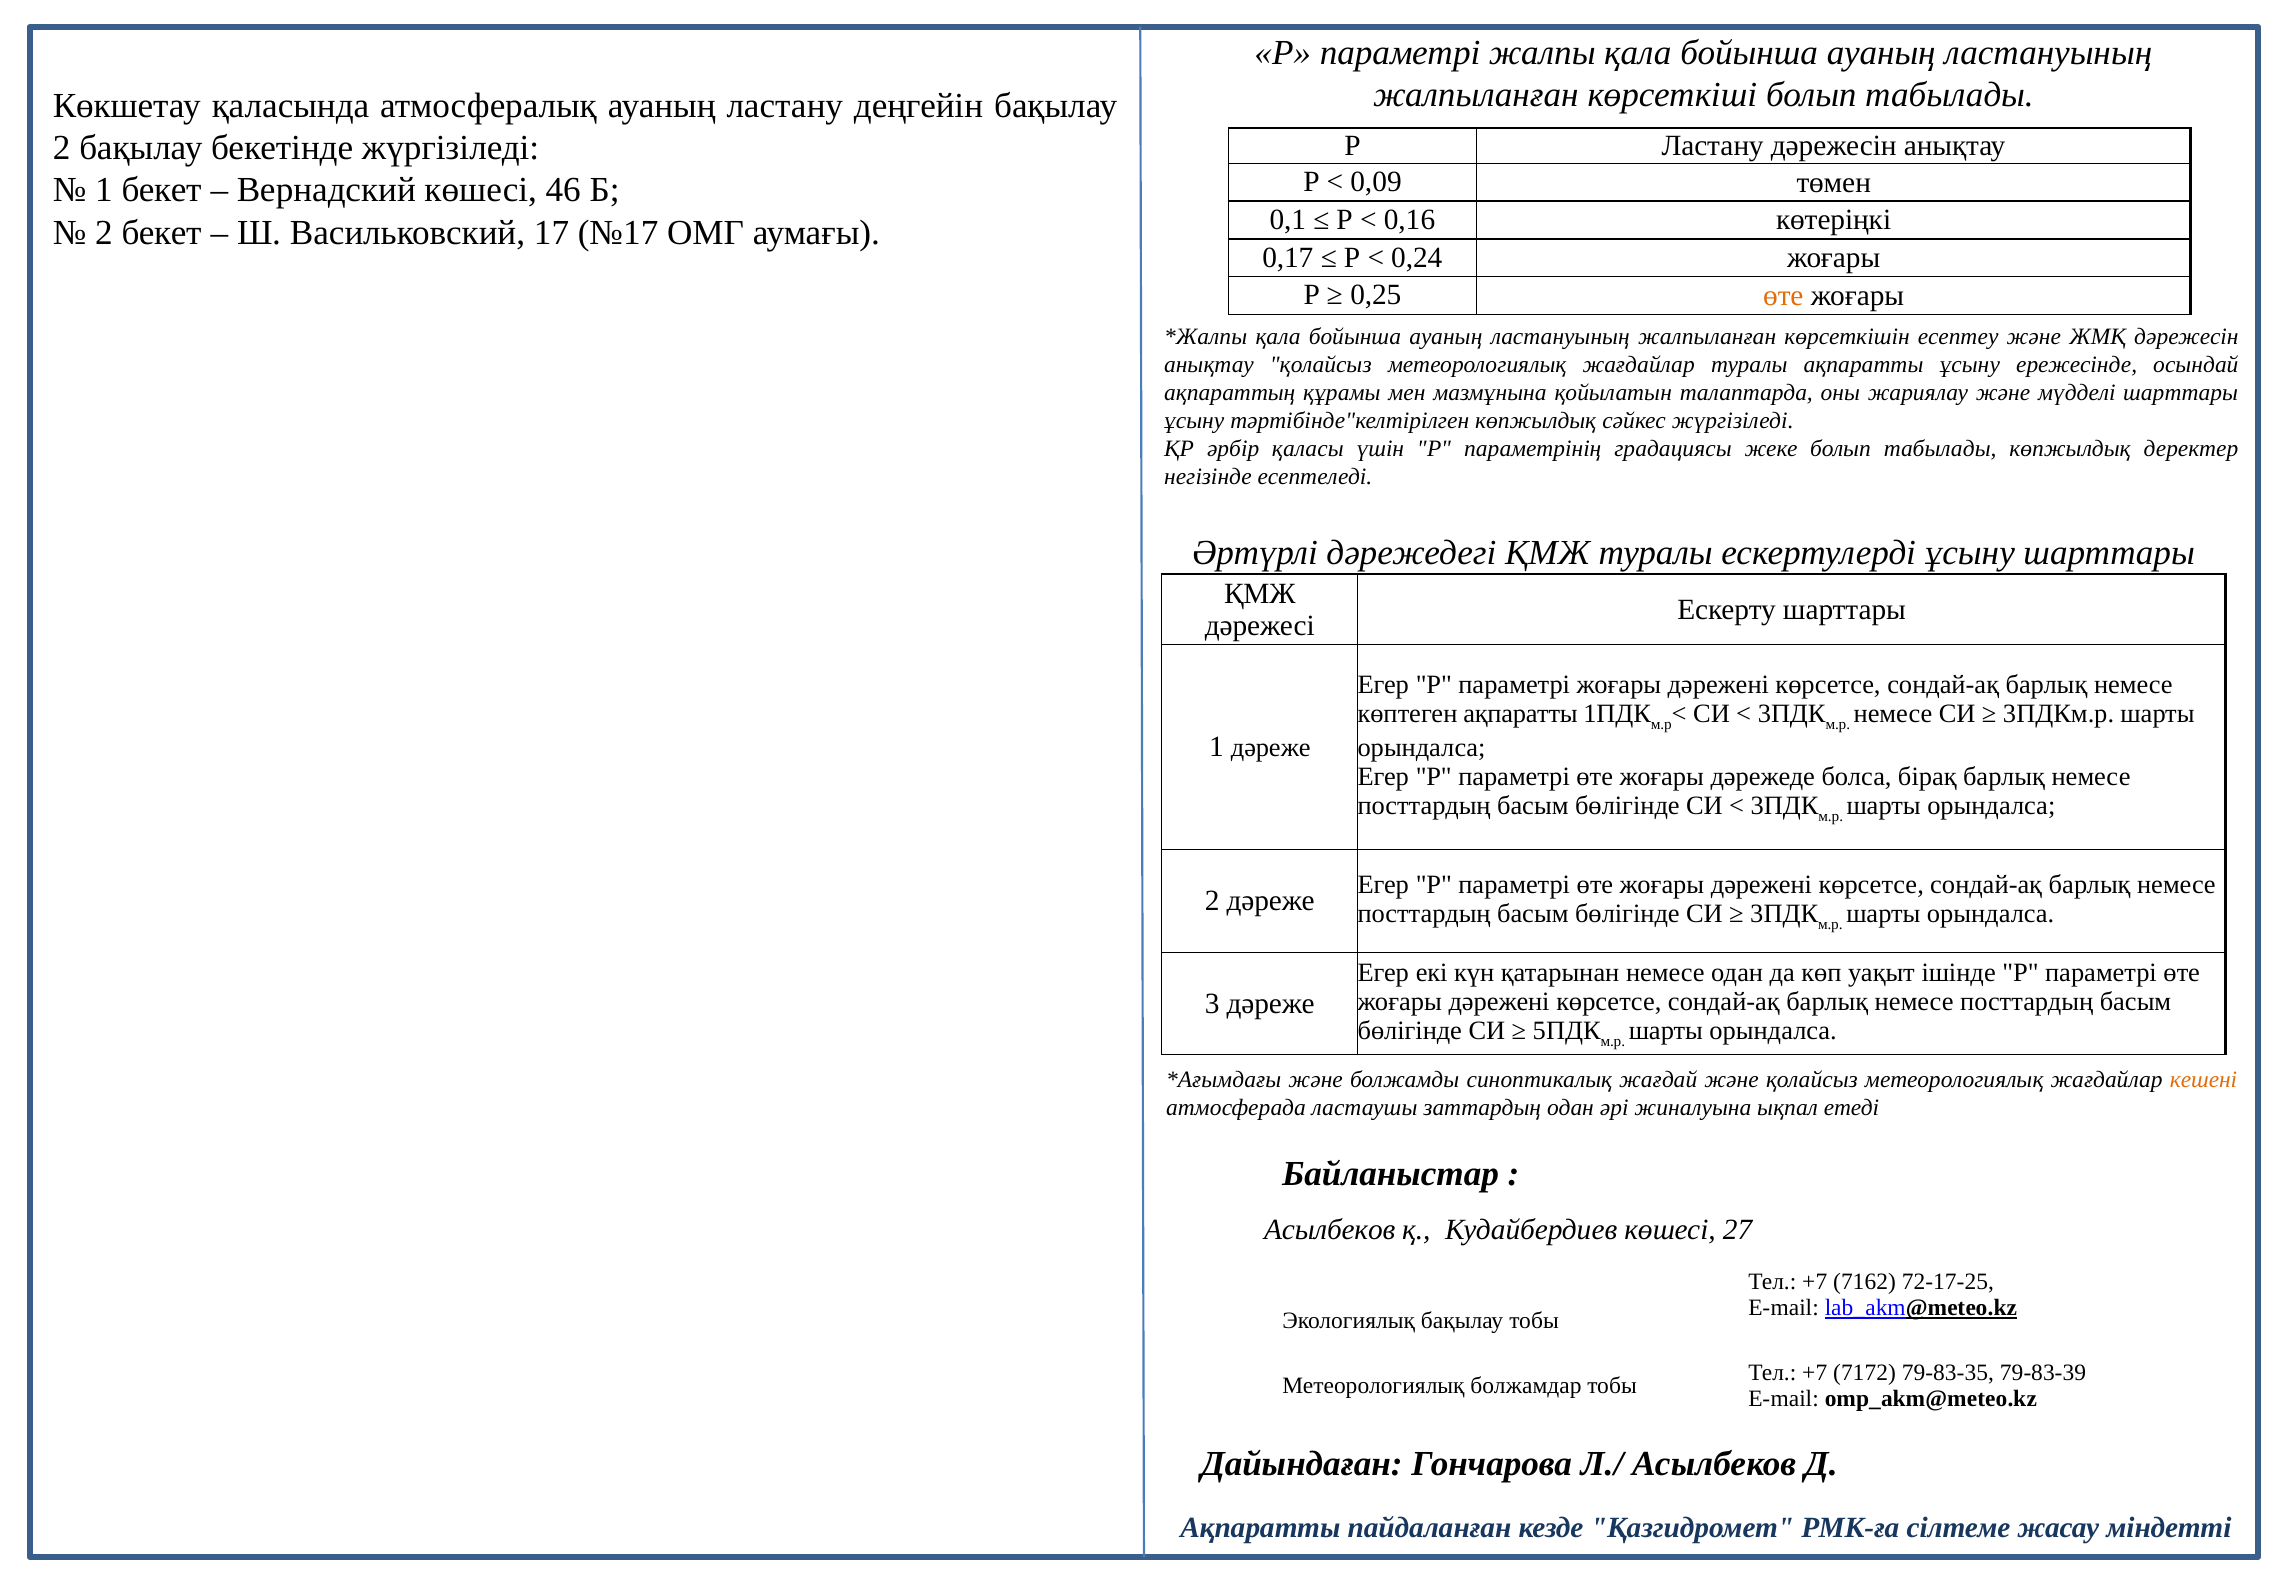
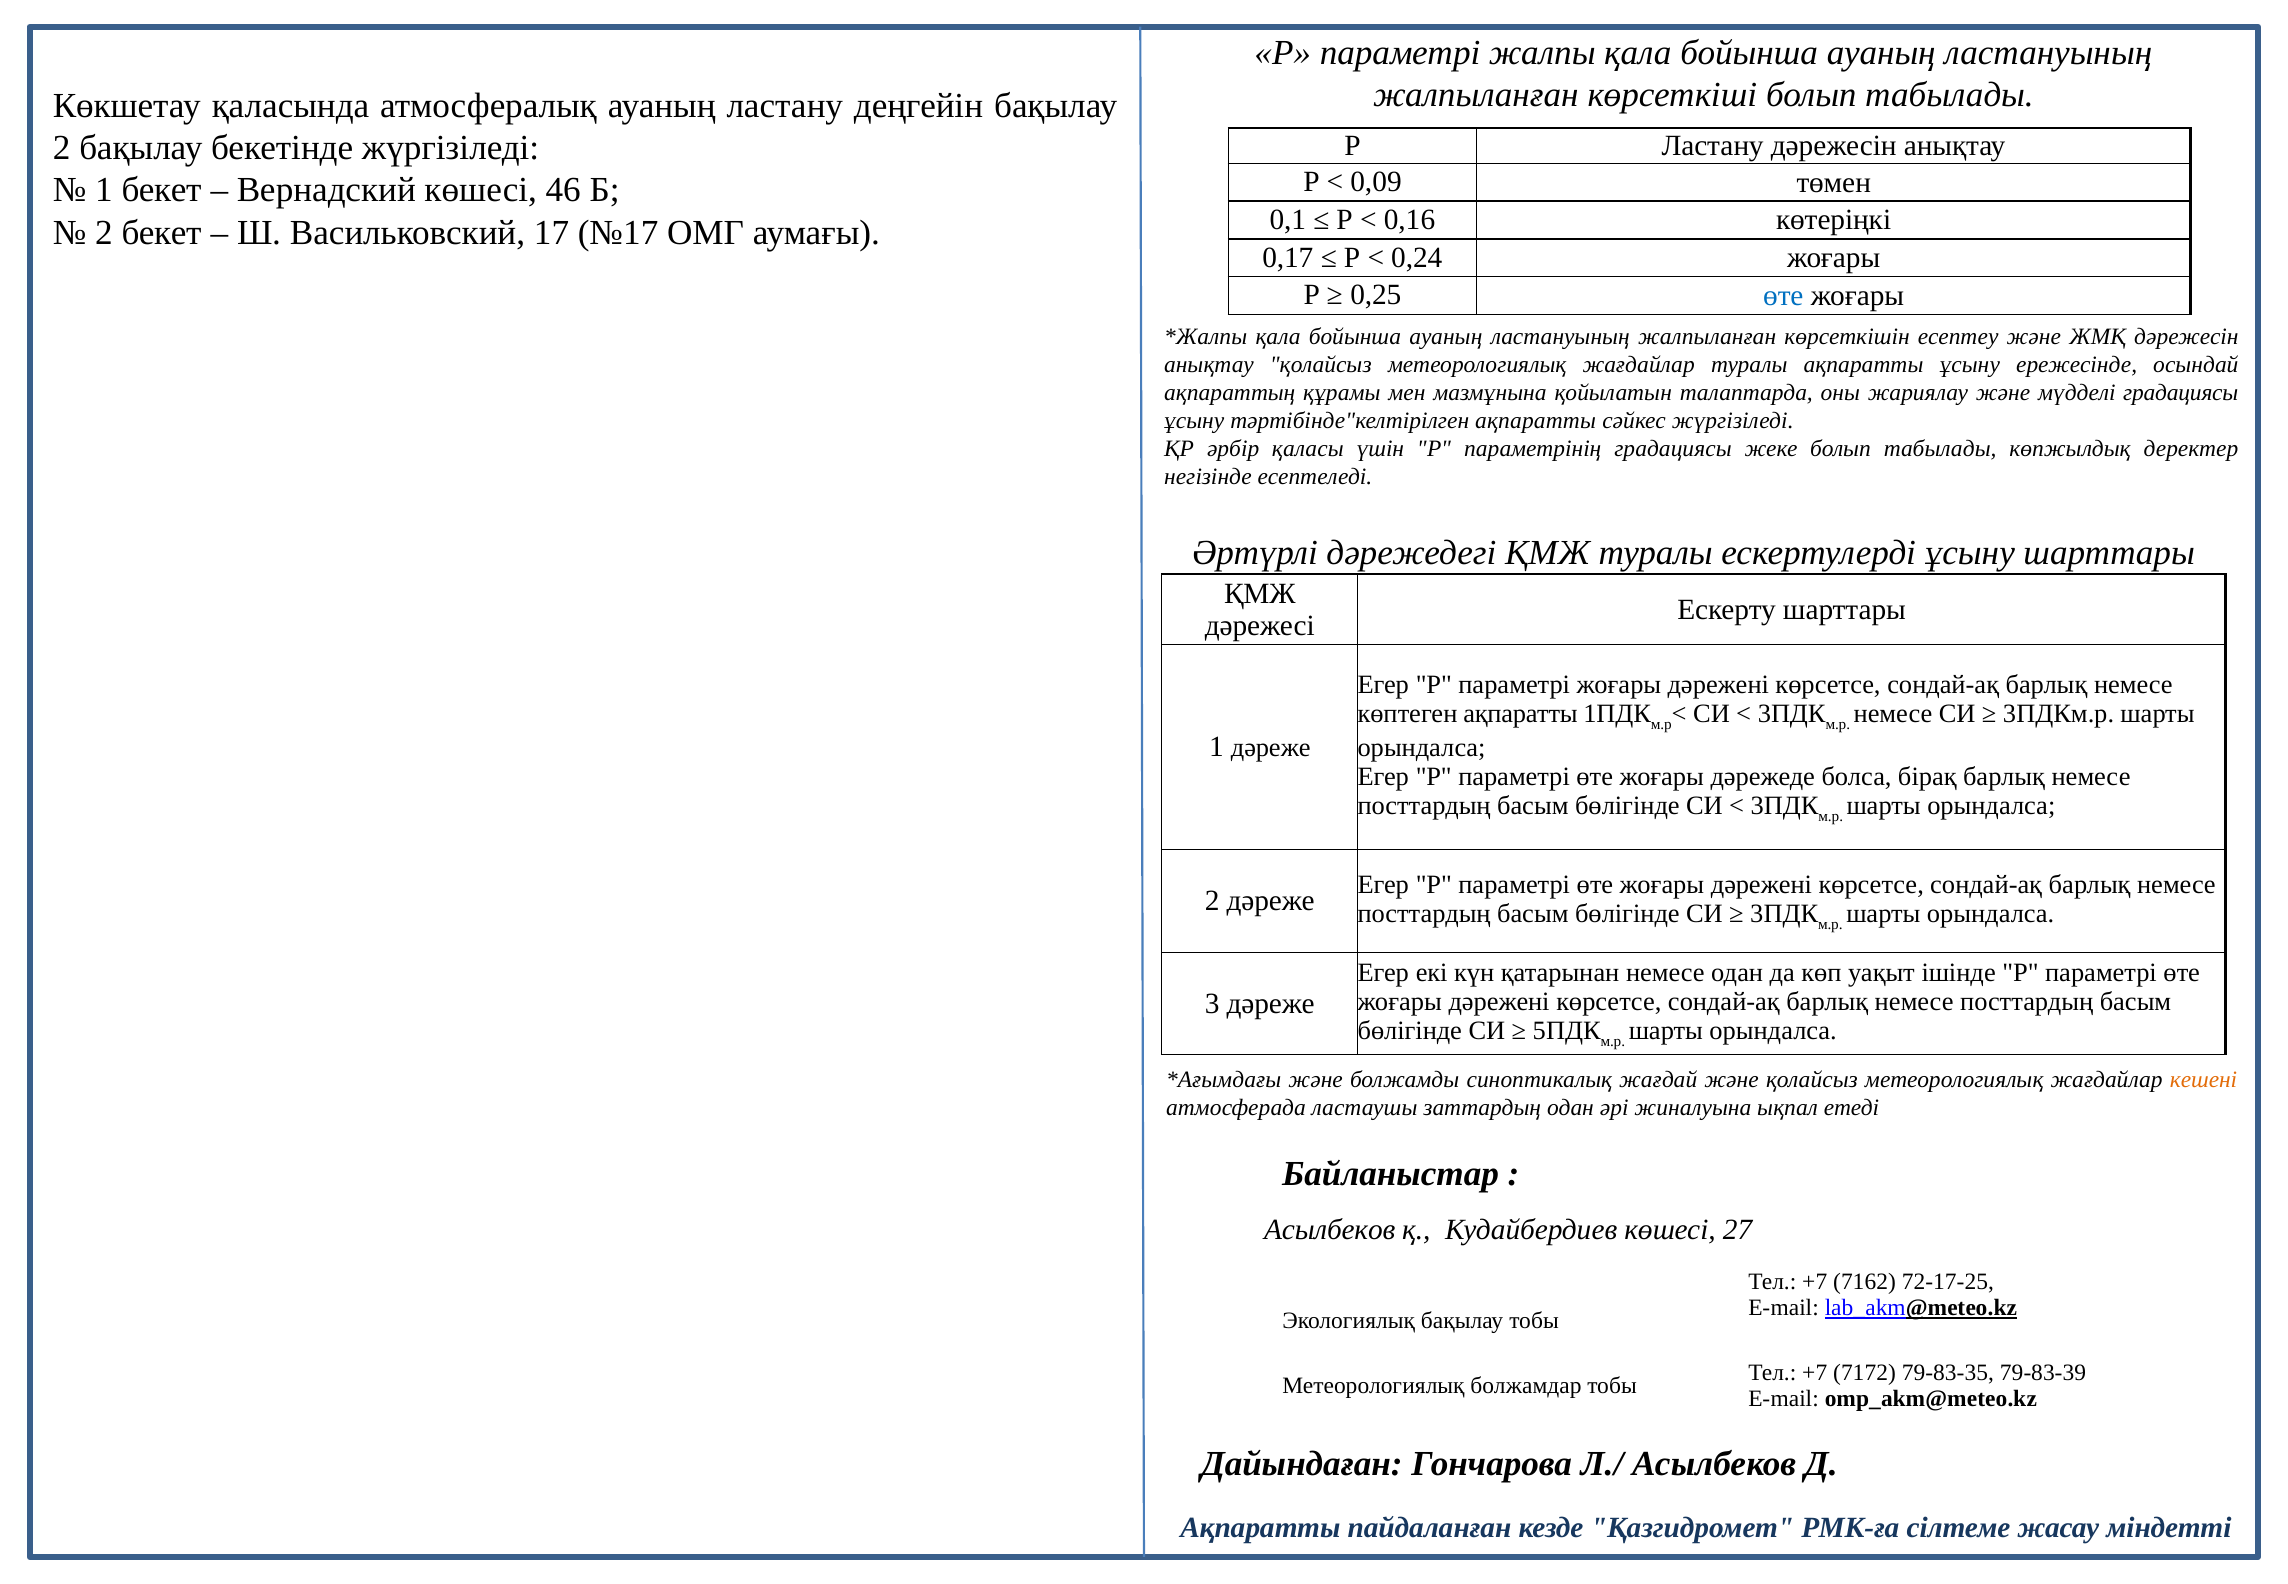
өте colour: orange -> blue (1783, 296)
мүдделі шарттары: шарттары -> градациясы (2181, 393)
тәртібінде"келтірілген көпжылдық: көпжылдық -> ақпаратты (1536, 421)
